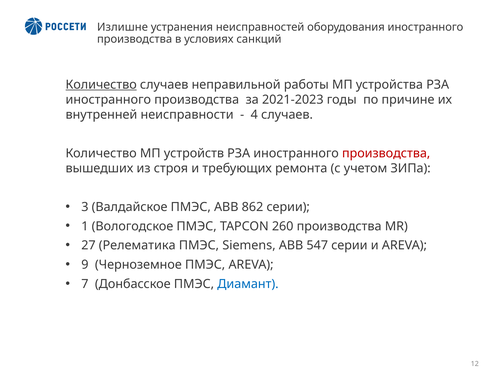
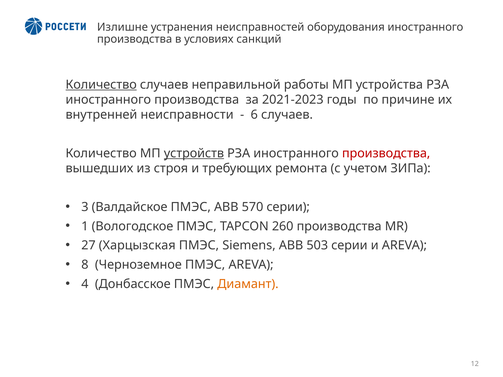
4: 4 -> 6 (254, 115)
устройств underline: none -> present (194, 153)
862: 862 -> 570 (252, 207)
Релематика: Релематика -> Харцызская (137, 246)
547: 547 -> 503 (317, 246)
9: 9 -> 8 (85, 265)
7: 7 -> 4 (85, 284)
Диамант colour: blue -> orange (248, 284)
